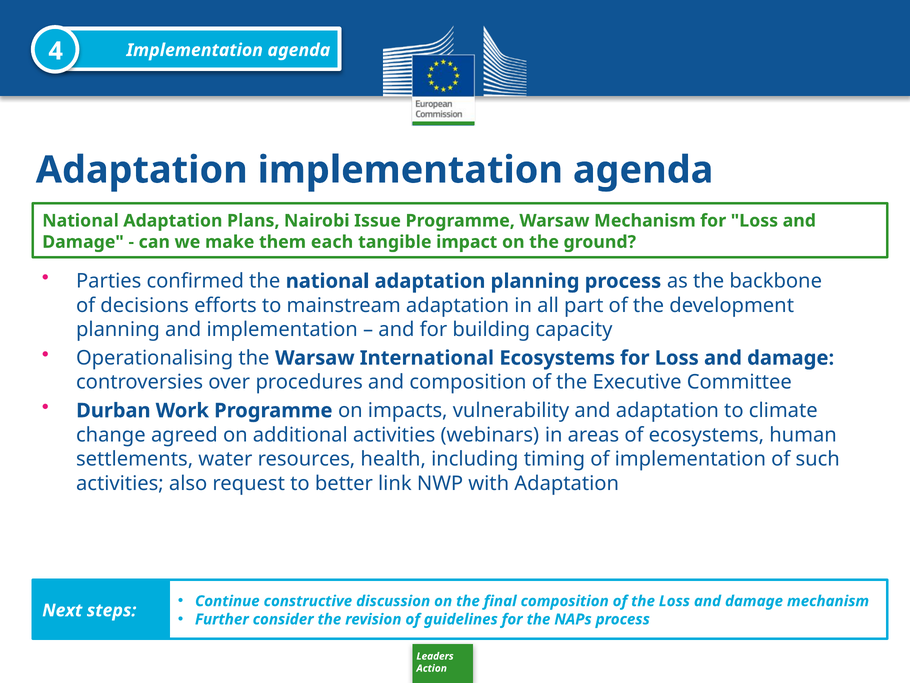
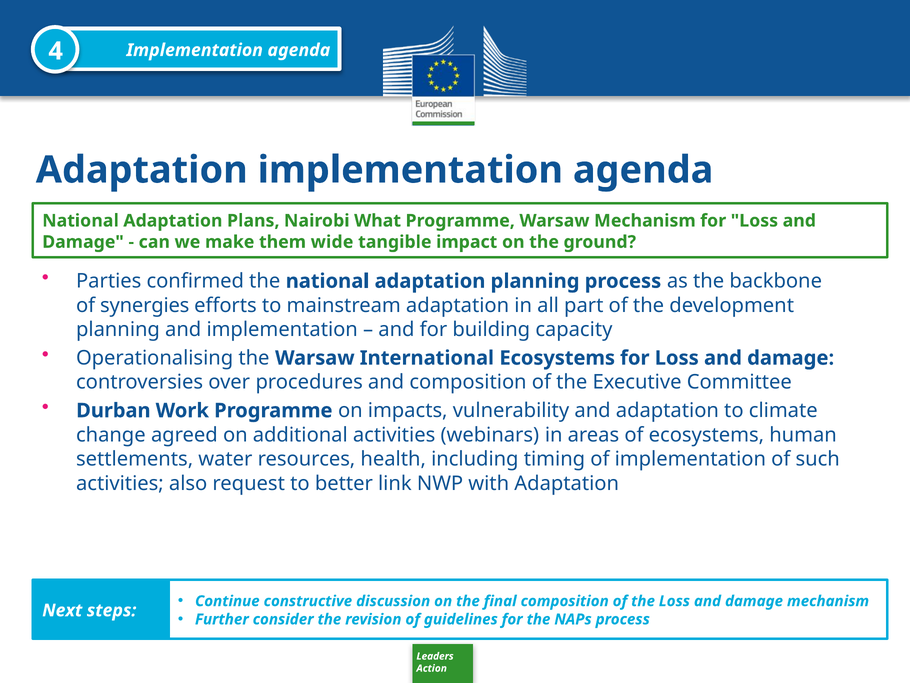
Issue: Issue -> What (378, 221)
each: each -> wide (332, 242)
decisions: decisions -> synergies (145, 305)
